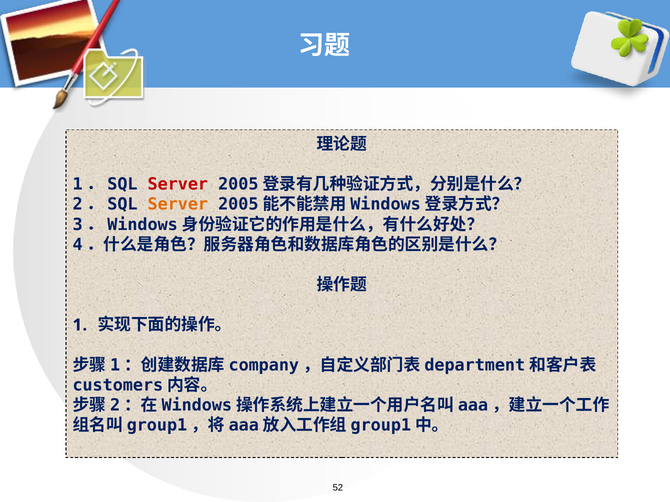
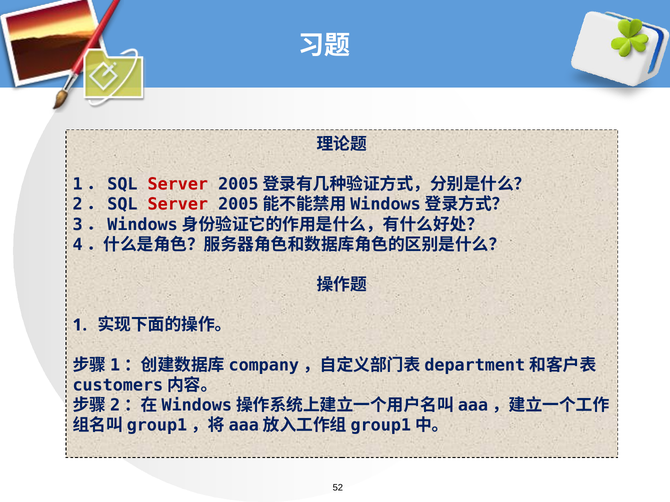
Server colour: orange -> red (178, 205)
